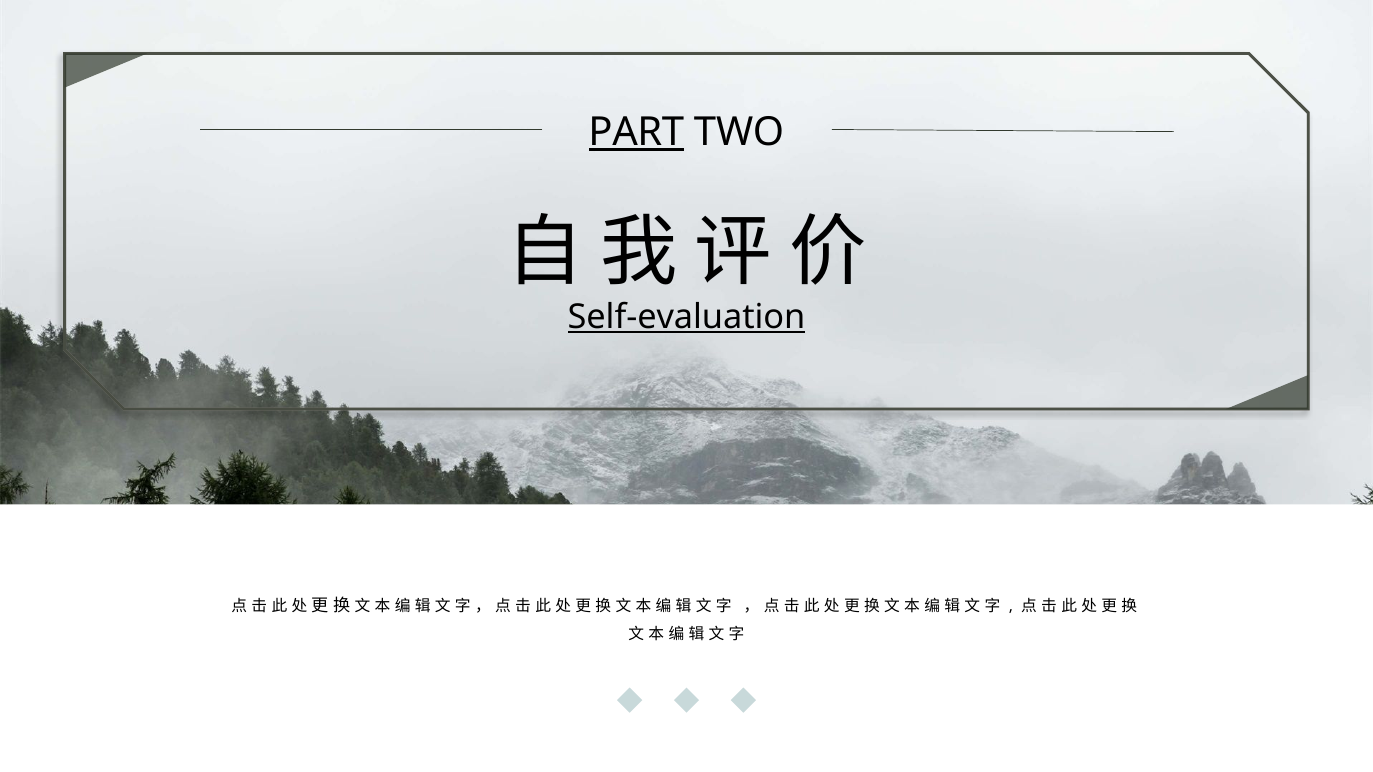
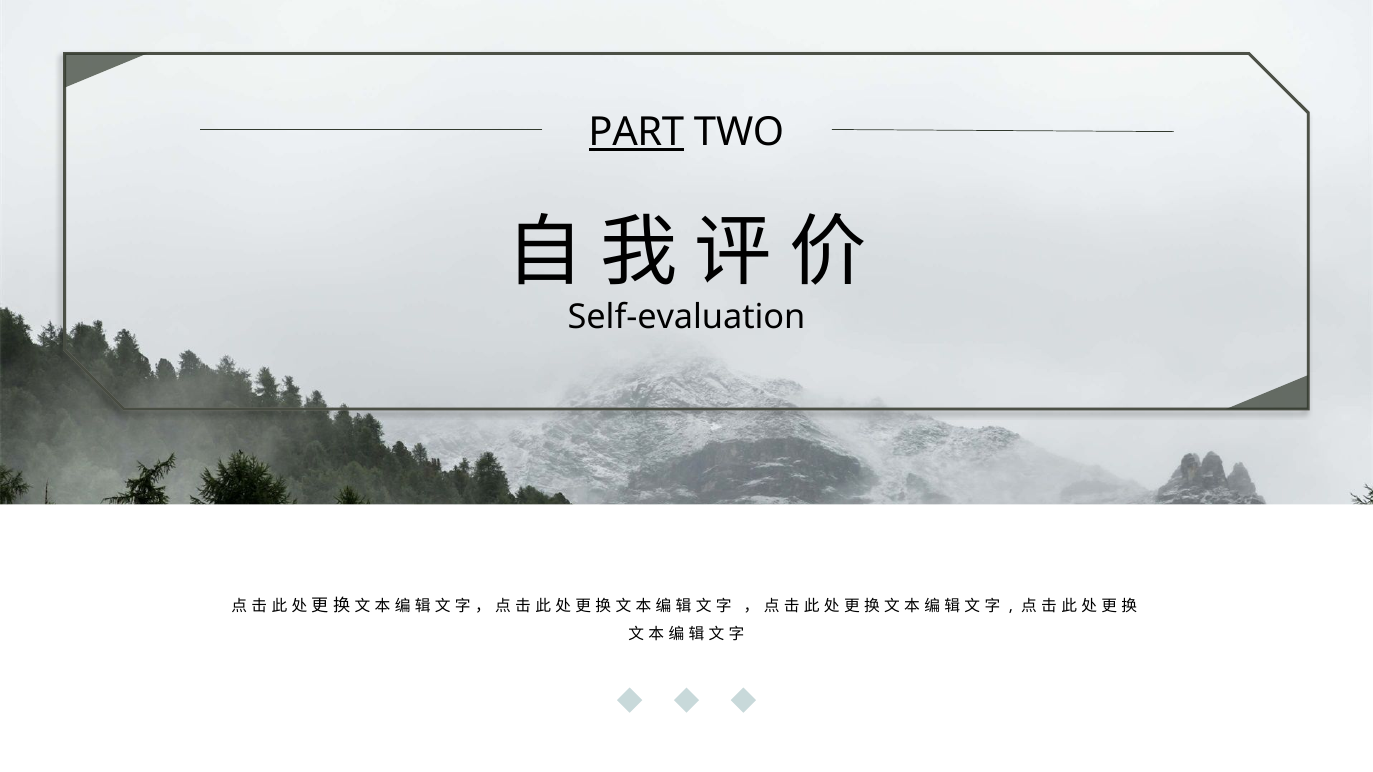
Self-evaluation underline: present -> none (686, 317)
